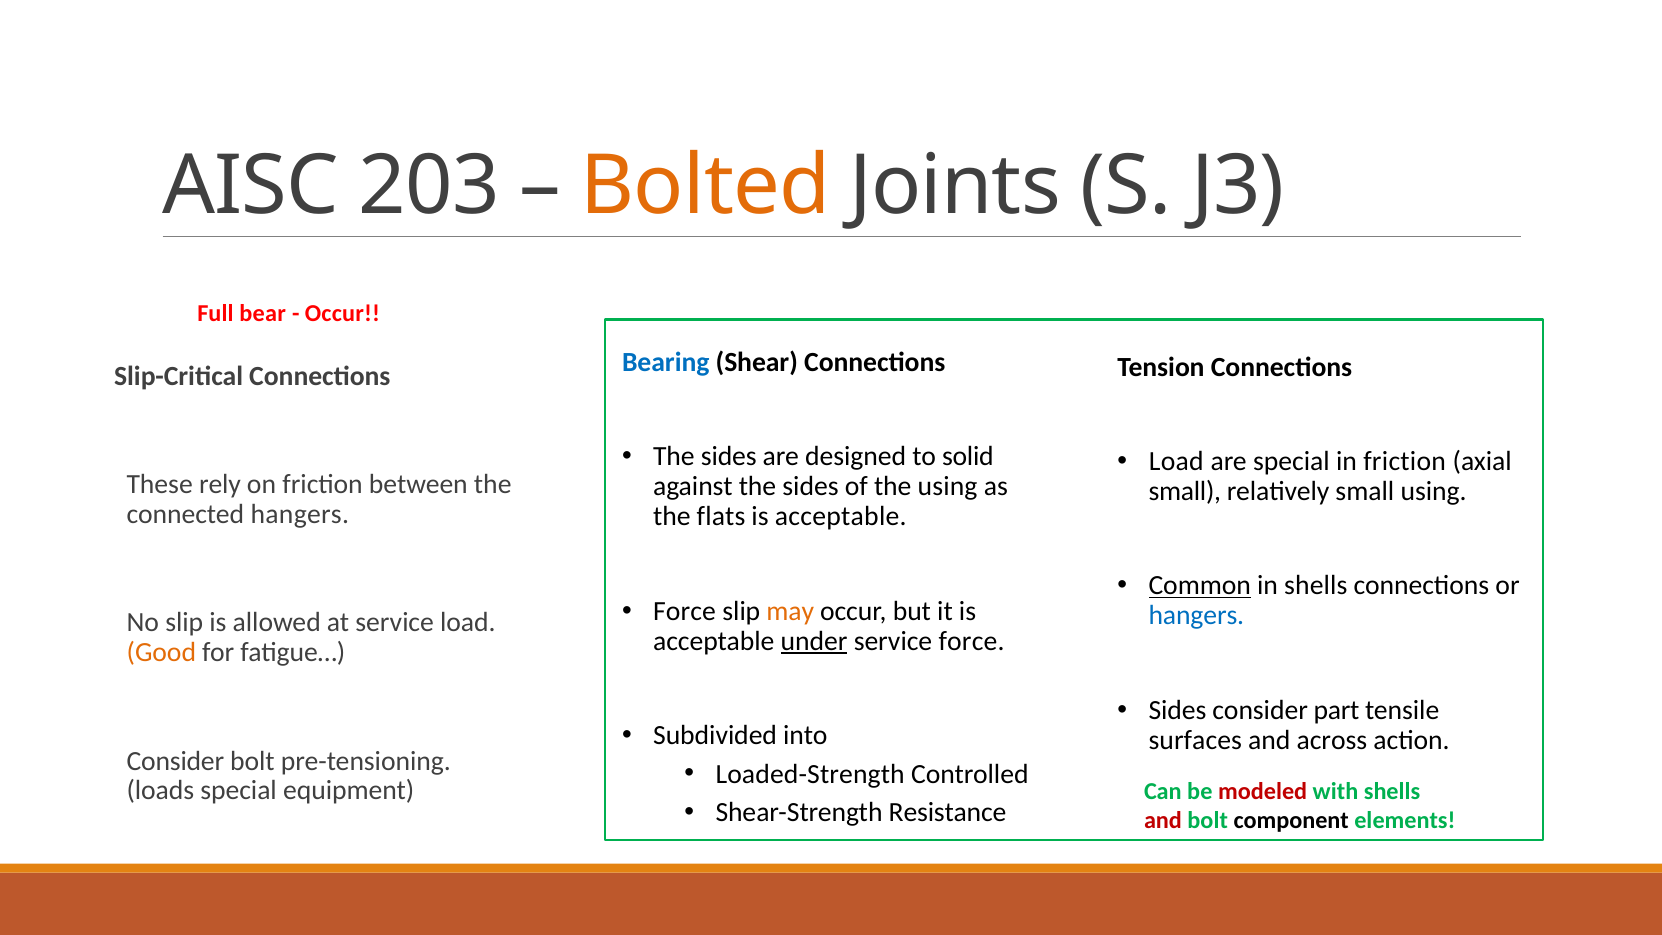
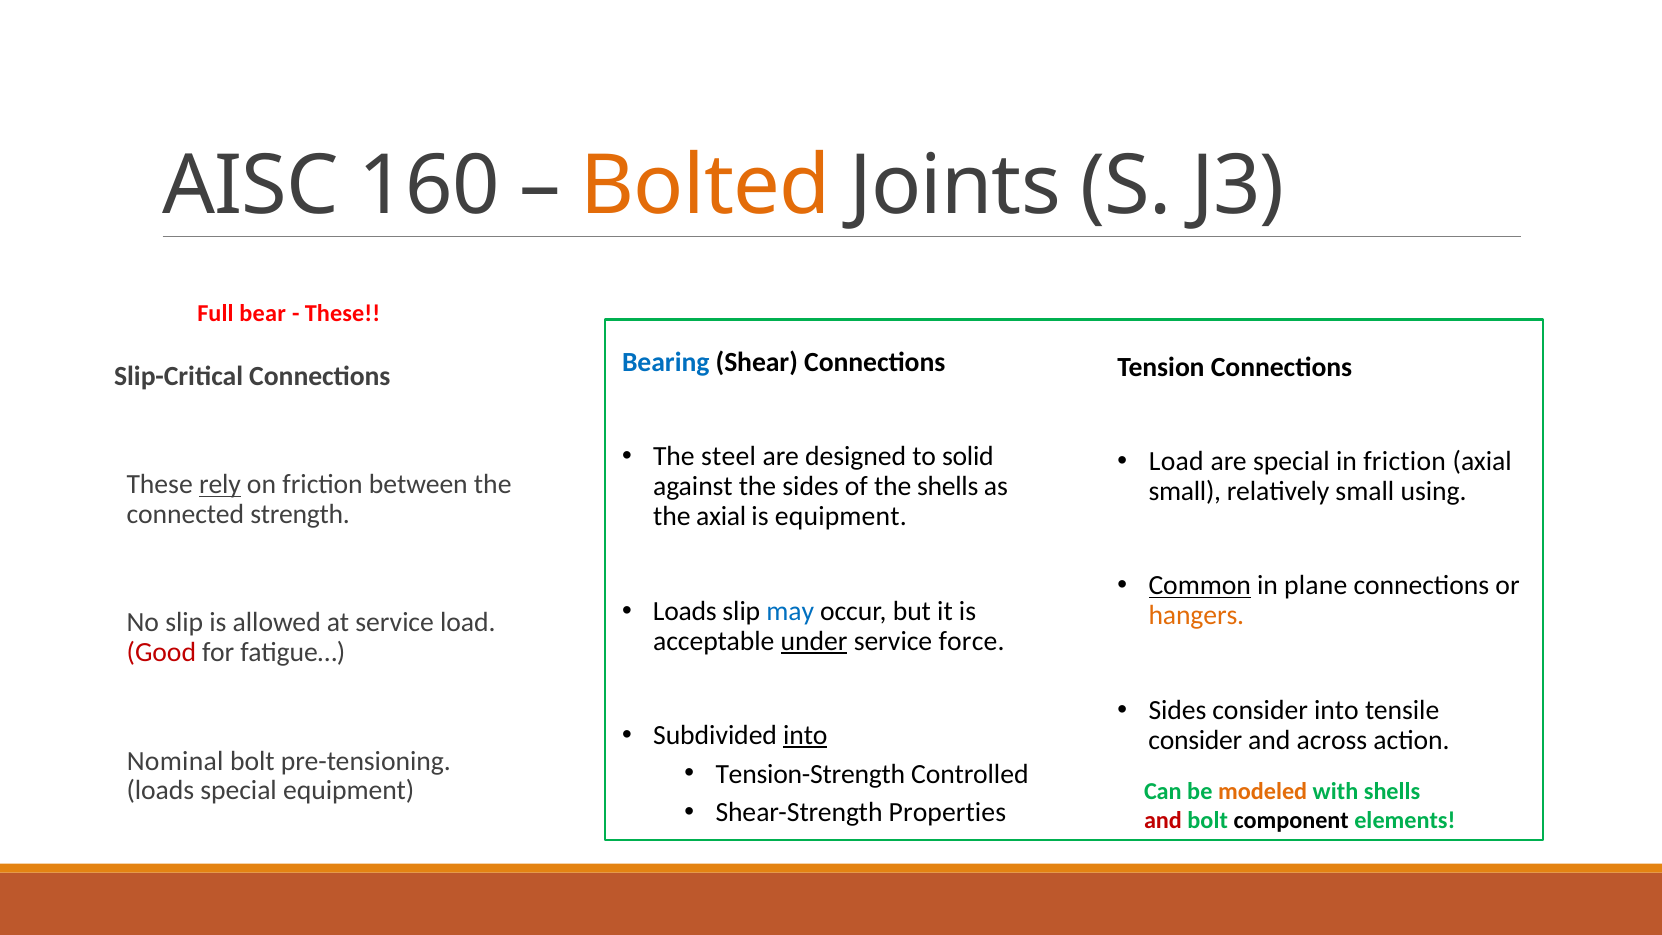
203: 203 -> 160 (429, 186)
Occur: Occur -> These (343, 313)
sides: sides -> steel (729, 457)
rely underline: none -> present (220, 485)
the using: using -> shells (948, 487)
connected hangers: hangers -> strength (300, 514)
the flats: flats -> axial (721, 517)
acceptable: acceptable -> equipment (841, 517)
in shells: shells -> plane (1316, 586)
Force: Force -> Loads (685, 611)
may colour: orange -> blue (790, 611)
hangers colour: blue -> orange (1196, 616)
Good colour: orange -> red (161, 653)
consider part: part -> into (1336, 710)
into underline: none -> present (805, 735)
surfaces: surfaces -> consider (1195, 740)
Consider: Consider -> Nominal (175, 761)
Loaded-Strength: Loaded-Strength -> Tension-Strength (810, 774)
modeled colour: red -> orange (1263, 791)
Resistance: Resistance -> Properties (947, 812)
